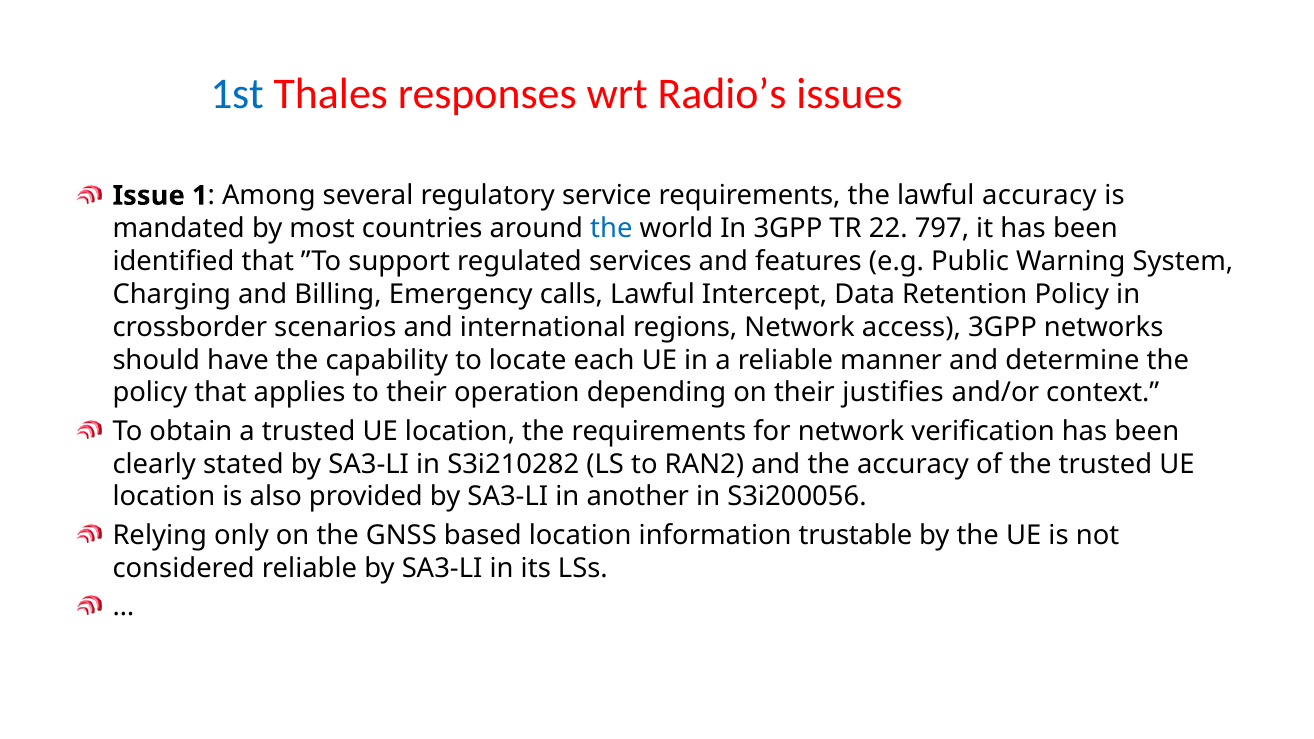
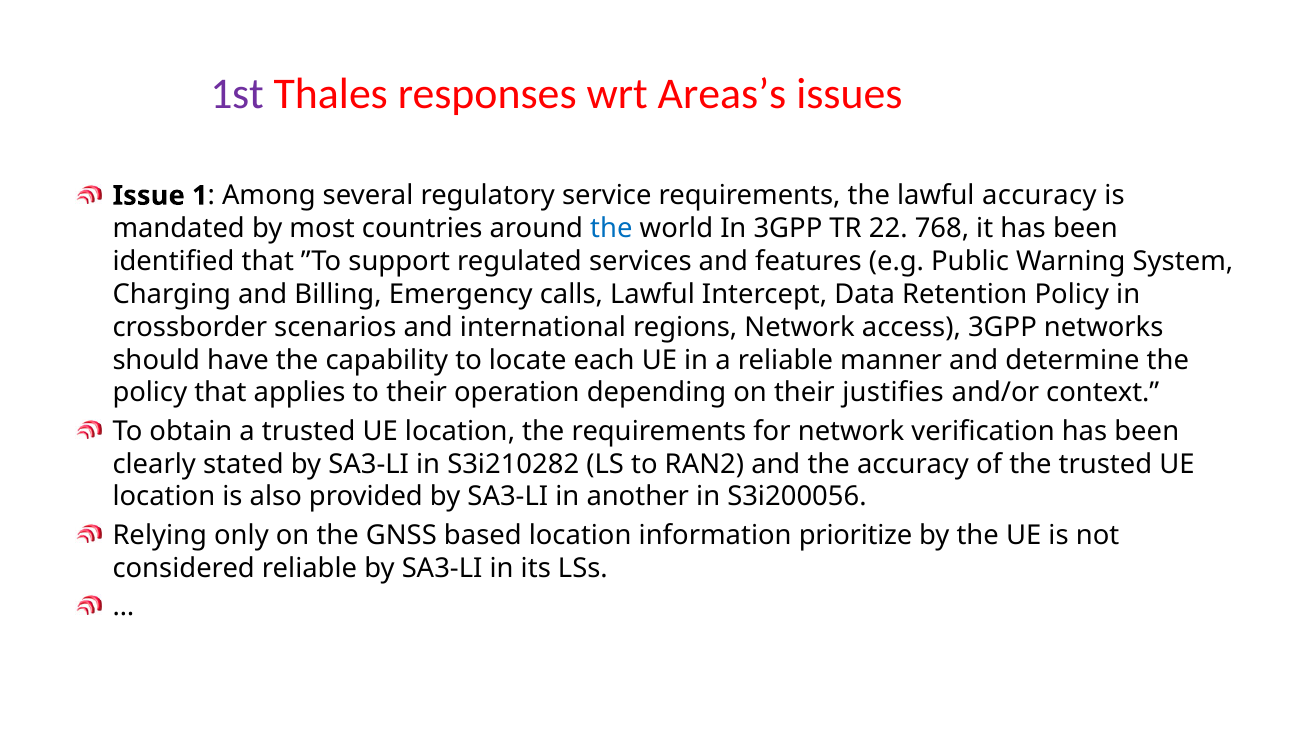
1st colour: blue -> purple (237, 94)
Radio’s: Radio’s -> Areas’s (722, 94)
797: 797 -> 768 (942, 229)
trustable: trustable -> prioritize (856, 535)
